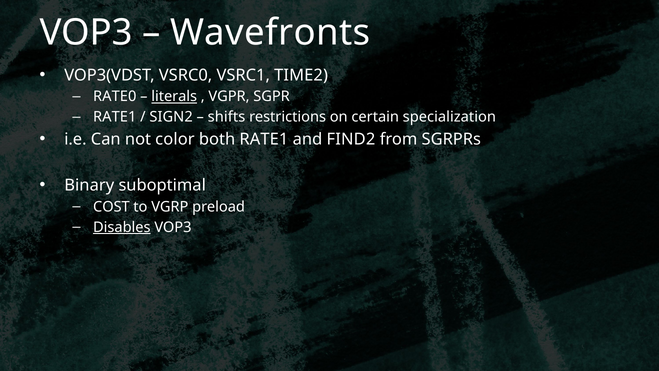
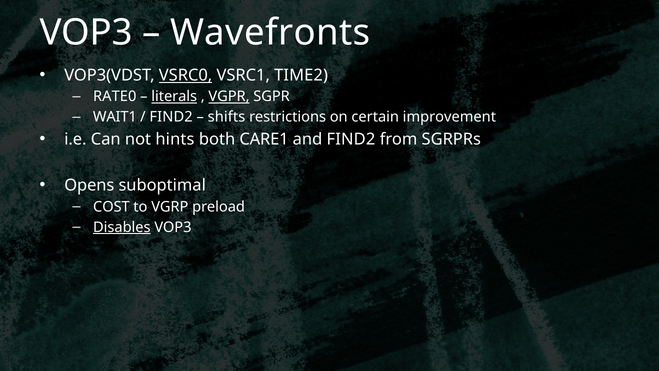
VSRC0 underline: none -> present (186, 75)
VGPR underline: none -> present (229, 97)
RATE1: RATE1 -> WAIT1 (115, 117)
SIGN2: SIGN2 -> FIND2 (171, 117)
specialization: specialization -> improvement (449, 117)
color: color -> hints (175, 139)
both RATE1: RATE1 -> CARE1 (264, 139)
Binary: Binary -> Opens (89, 185)
